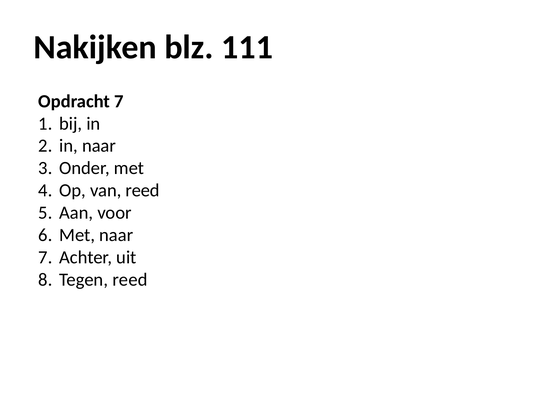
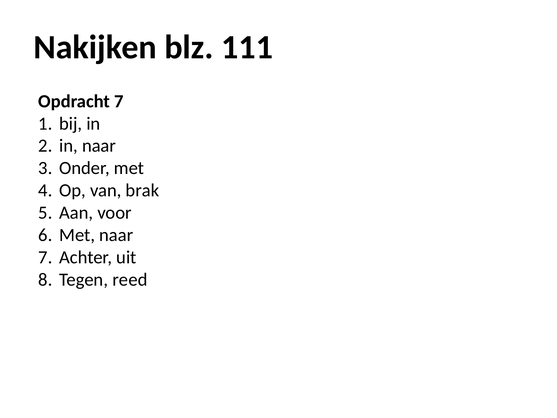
van reed: reed -> brak (142, 190)
